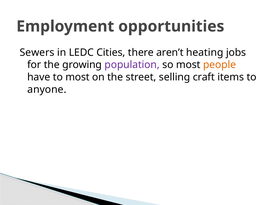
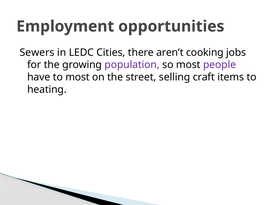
heating: heating -> cooking (205, 52)
people colour: orange -> purple (220, 65)
anyone: anyone -> heating (47, 89)
